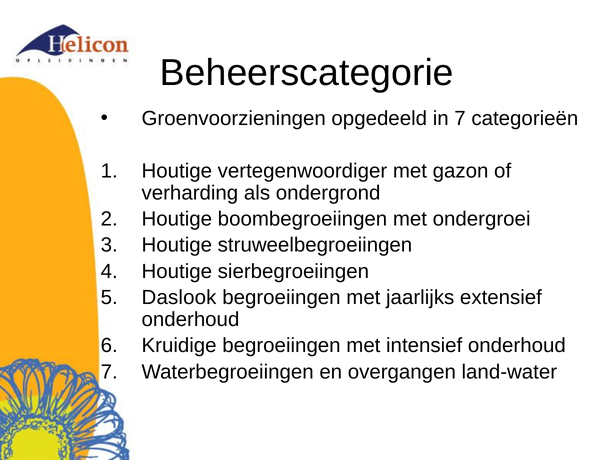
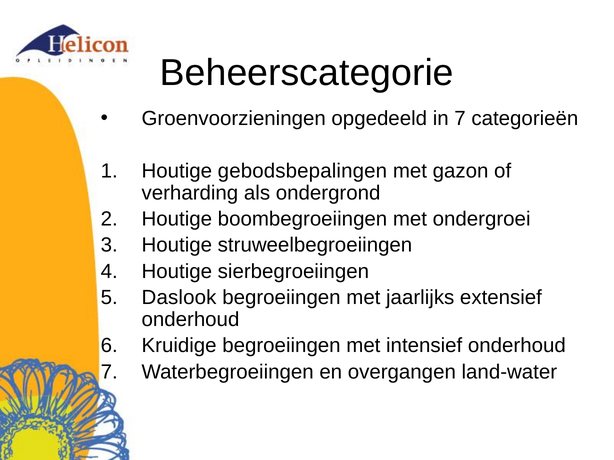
vertegenwoordiger: vertegenwoordiger -> gebodsbepalingen (302, 171)
